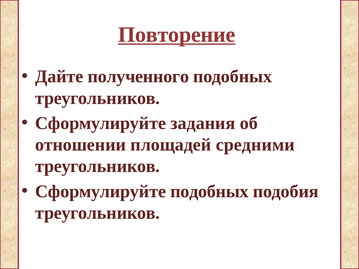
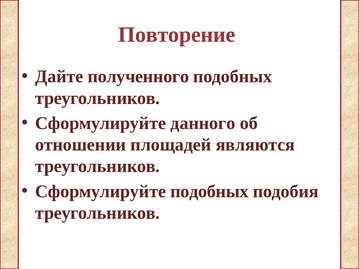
Повторение underline: present -> none (177, 35)
задания: задания -> данного (203, 123)
средними: средними -> являются (255, 145)
